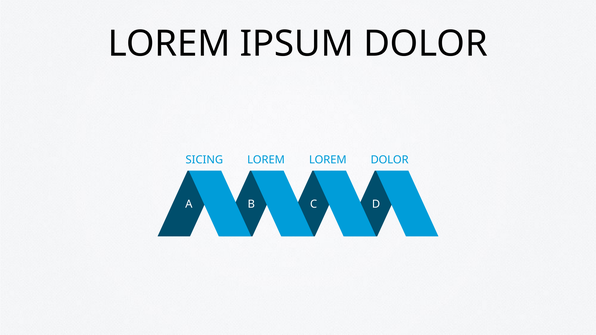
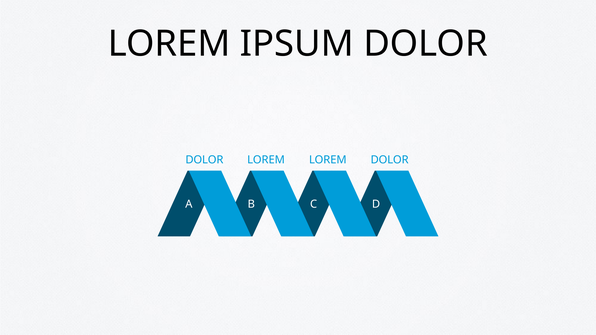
SICING: SICING -> DOLOR (204, 160)
